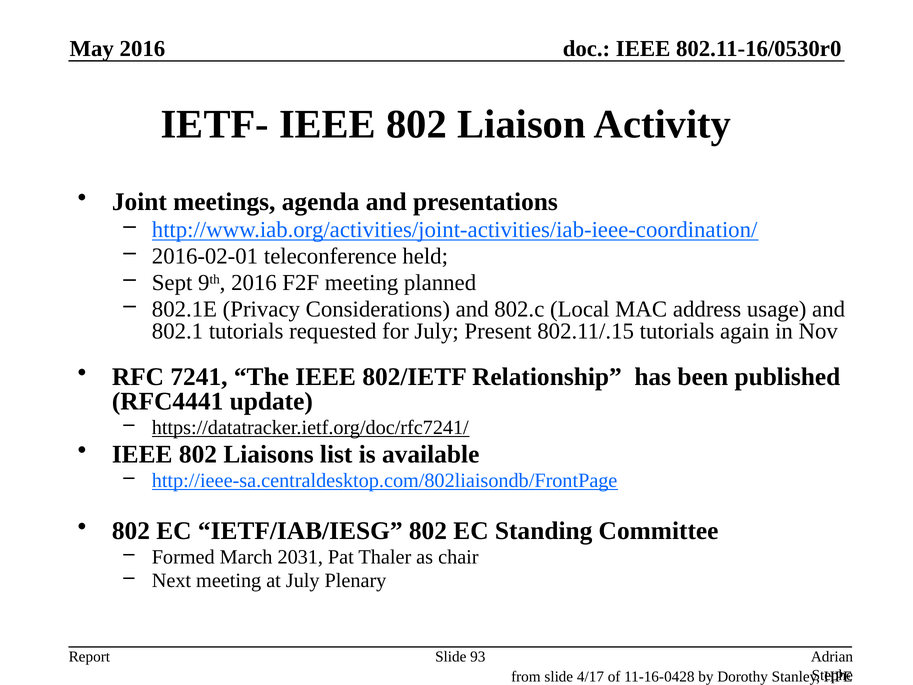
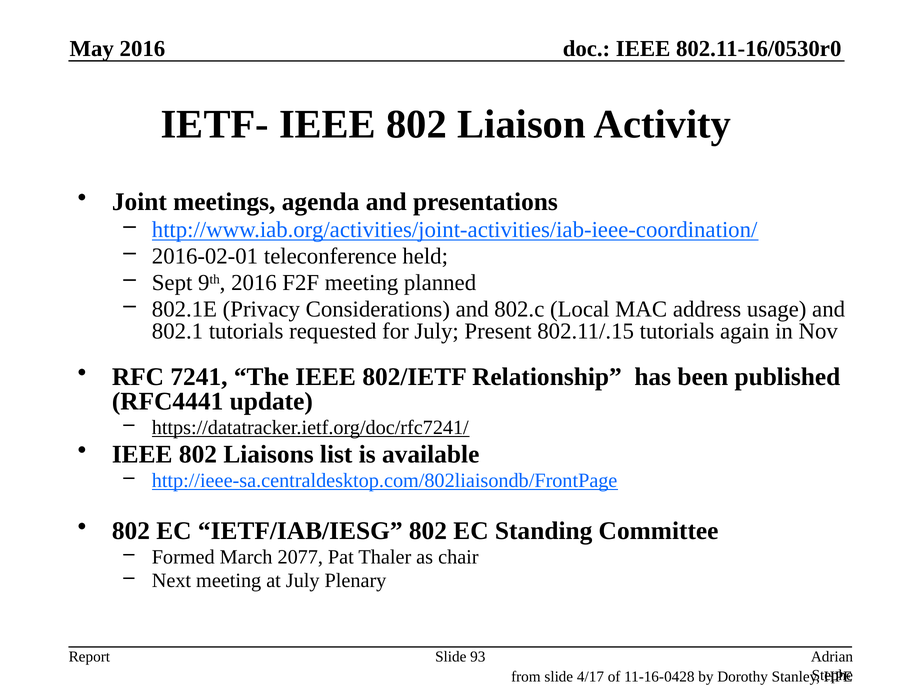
2031: 2031 -> 2077 (300, 557)
